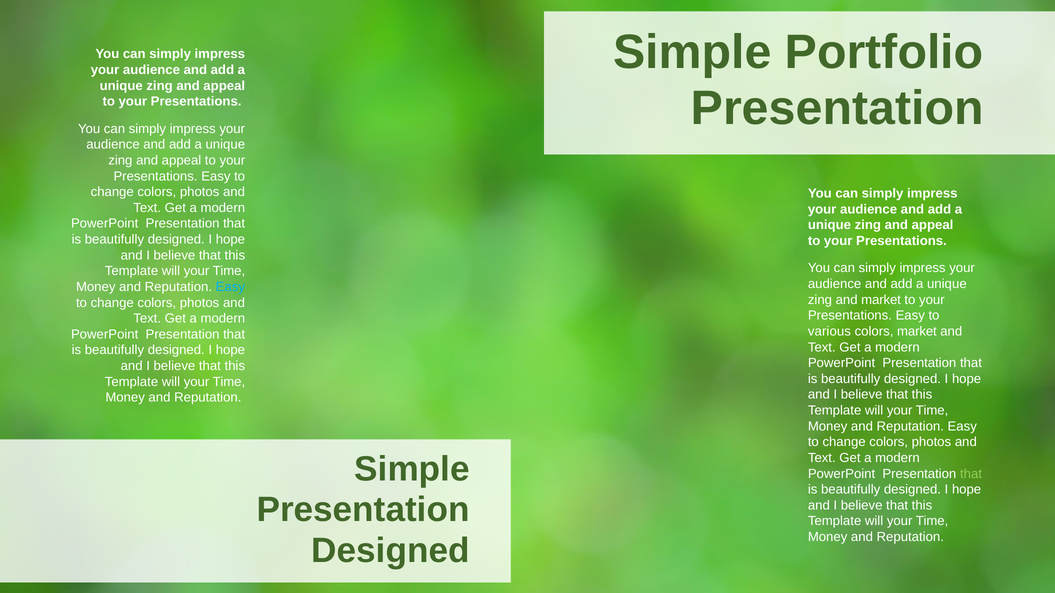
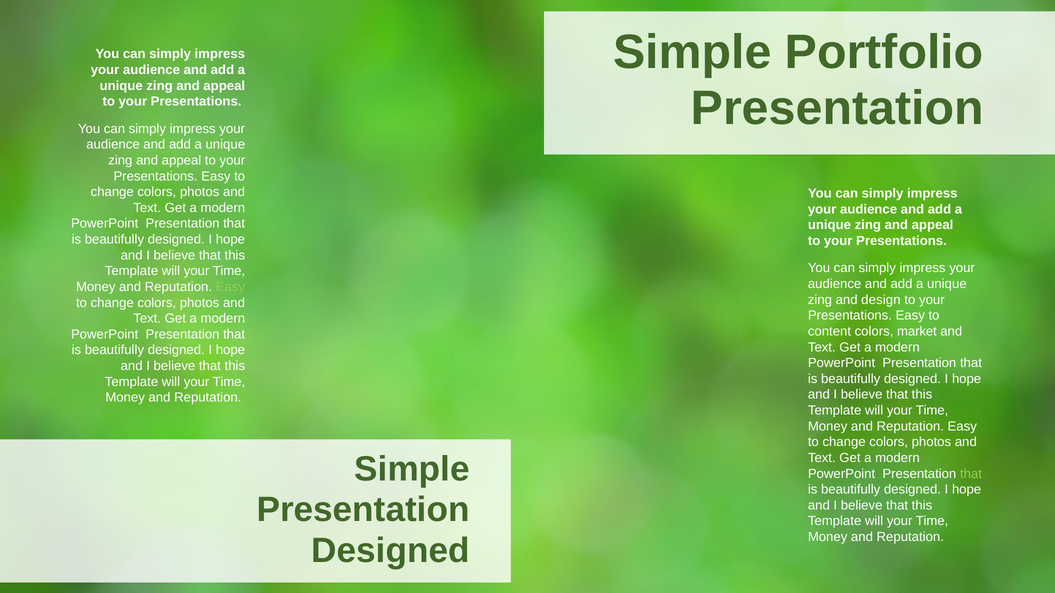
Easy colour: light blue -> light green (230, 287)
and market: market -> design (881, 300)
various: various -> content (829, 332)
